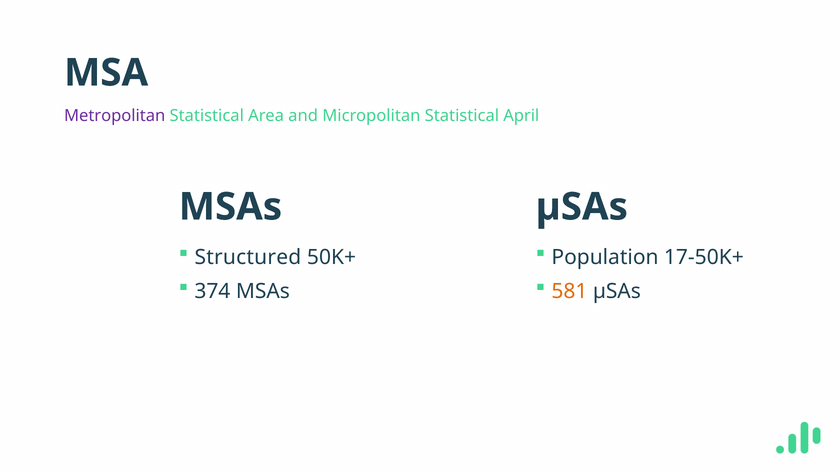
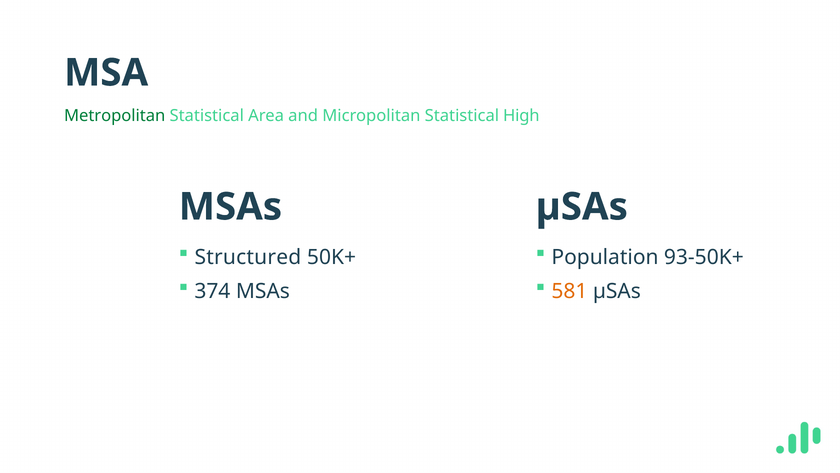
Metropolitan colour: purple -> green (115, 115)
April: April -> High (521, 115)
17-50K+: 17-50K+ -> 93-50K+ (704, 257)
